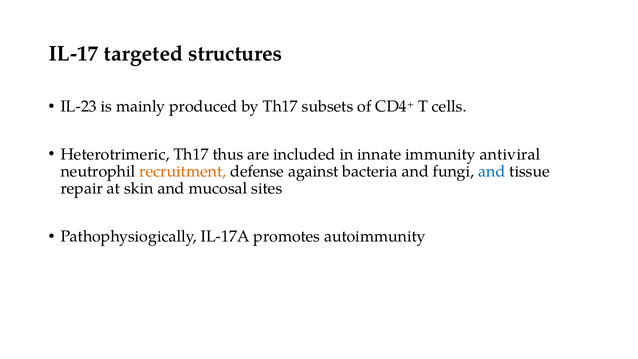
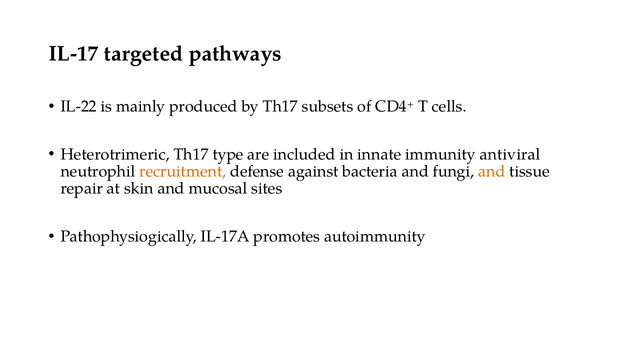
structures: structures -> pathways (235, 54)
IL-23: IL-23 -> IL-22 (79, 106)
thus: thus -> type (228, 154)
and colour: blue -> orange (492, 171)
